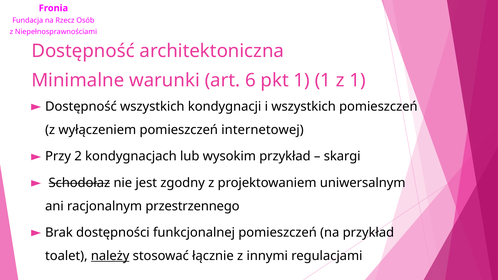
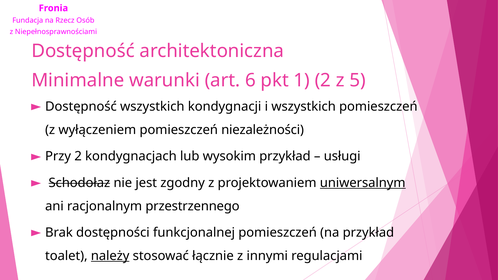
1 1: 1 -> 2 (323, 80)
z 1: 1 -> 5 (358, 80)
internetowej: internetowej -> niezależności (263, 130)
skargi: skargi -> usługi (342, 156)
uniwersalnym underline: none -> present (363, 183)
